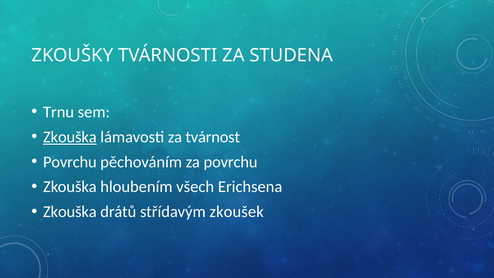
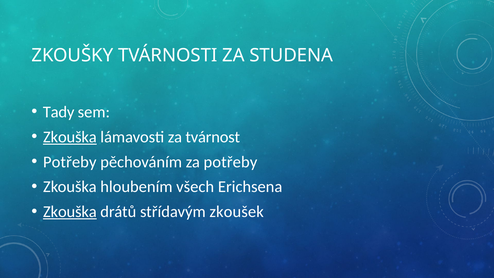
Trnu: Trnu -> Tady (59, 112)
Povrchu: Povrchu -> Potřeby (70, 162)
za povrchu: povrchu -> potřeby (230, 162)
Zkouška underline: none -> present (70, 212)
